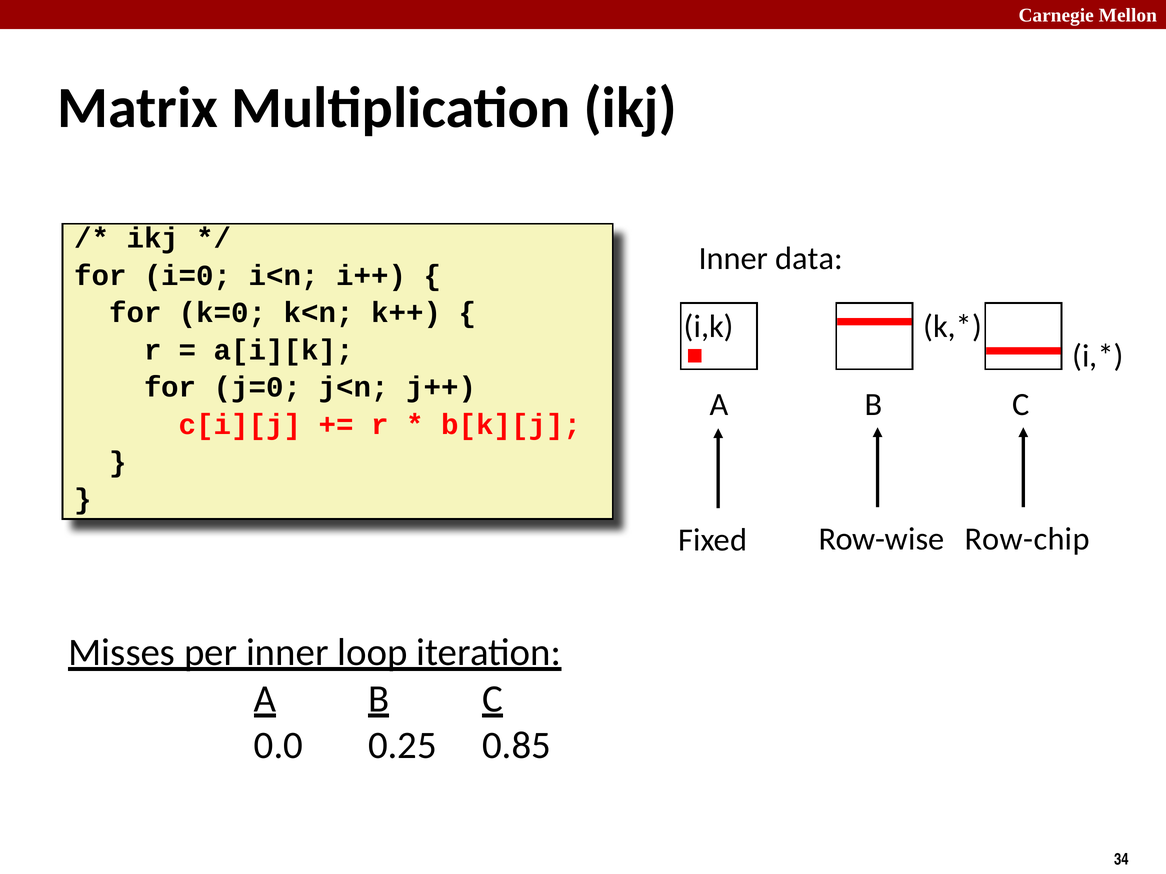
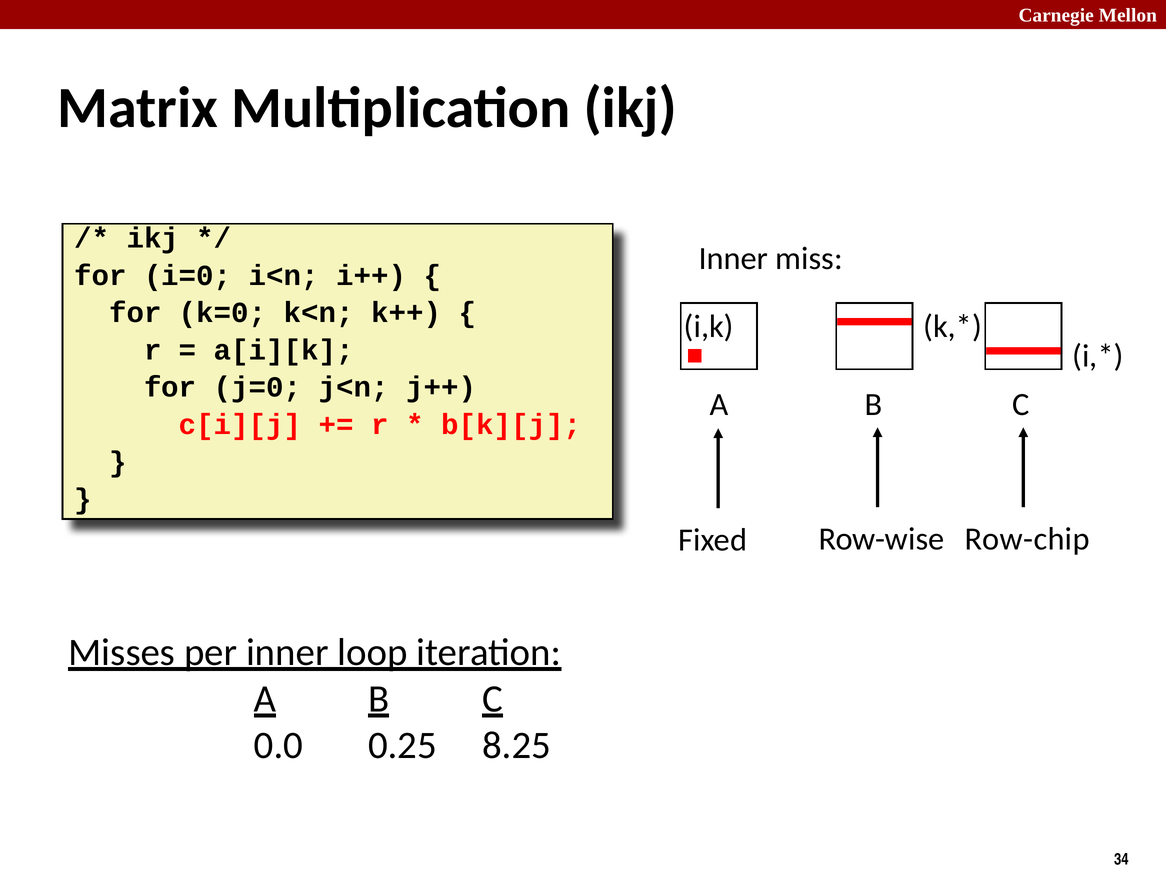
data: data -> miss (809, 259)
0.85: 0.85 -> 8.25 (517, 746)
